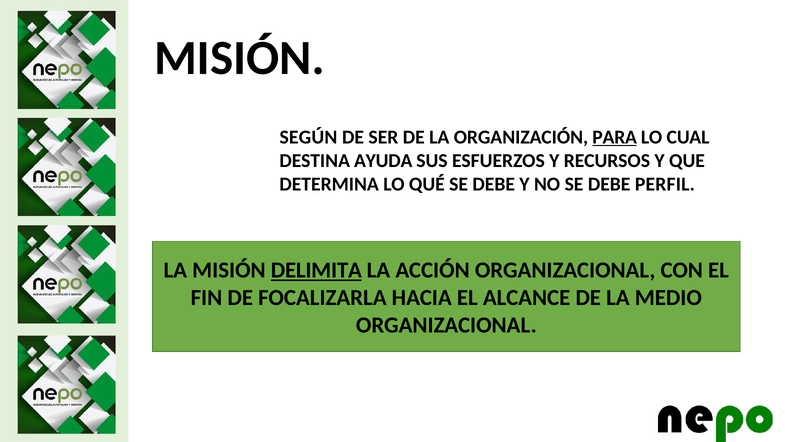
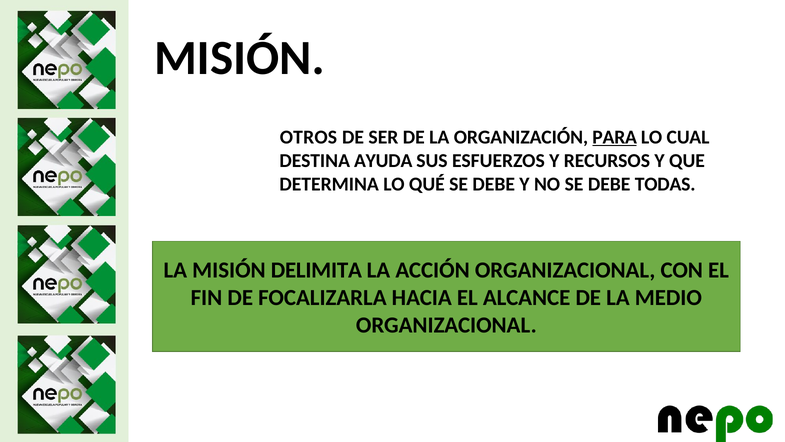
SEGÚN: SEGÚN -> OTROS (308, 137)
PERFIL: PERFIL -> TODAS (665, 184)
DELIMITA underline: present -> none (316, 270)
